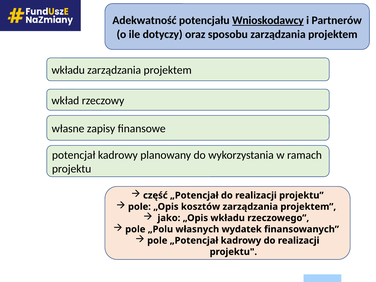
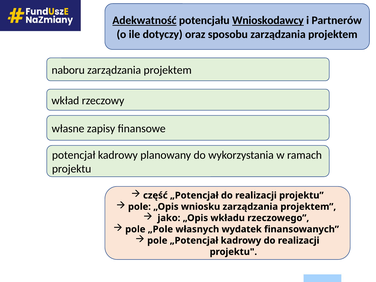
Adekwatność underline: none -> present (144, 20)
wkładu: wkładu -> naboru (68, 70)
kosztów: kosztów -> wniosku (201, 207)
„Polu: „Polu -> „Pole (160, 229)
